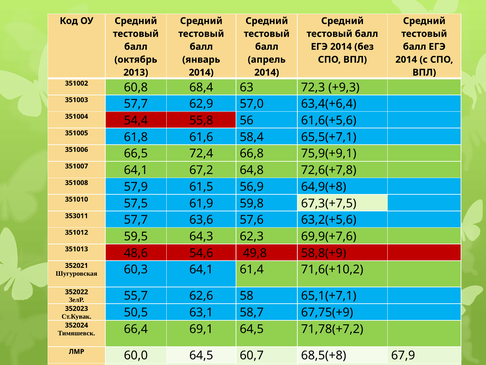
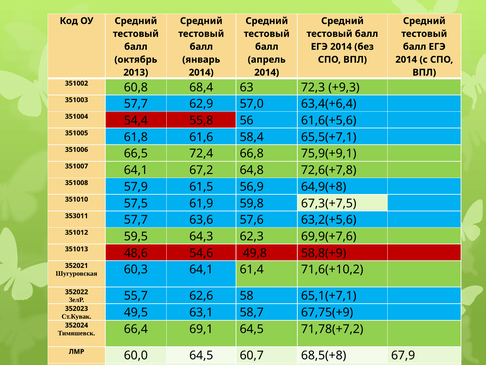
50,5: 50,5 -> 49,5 (136, 312)
